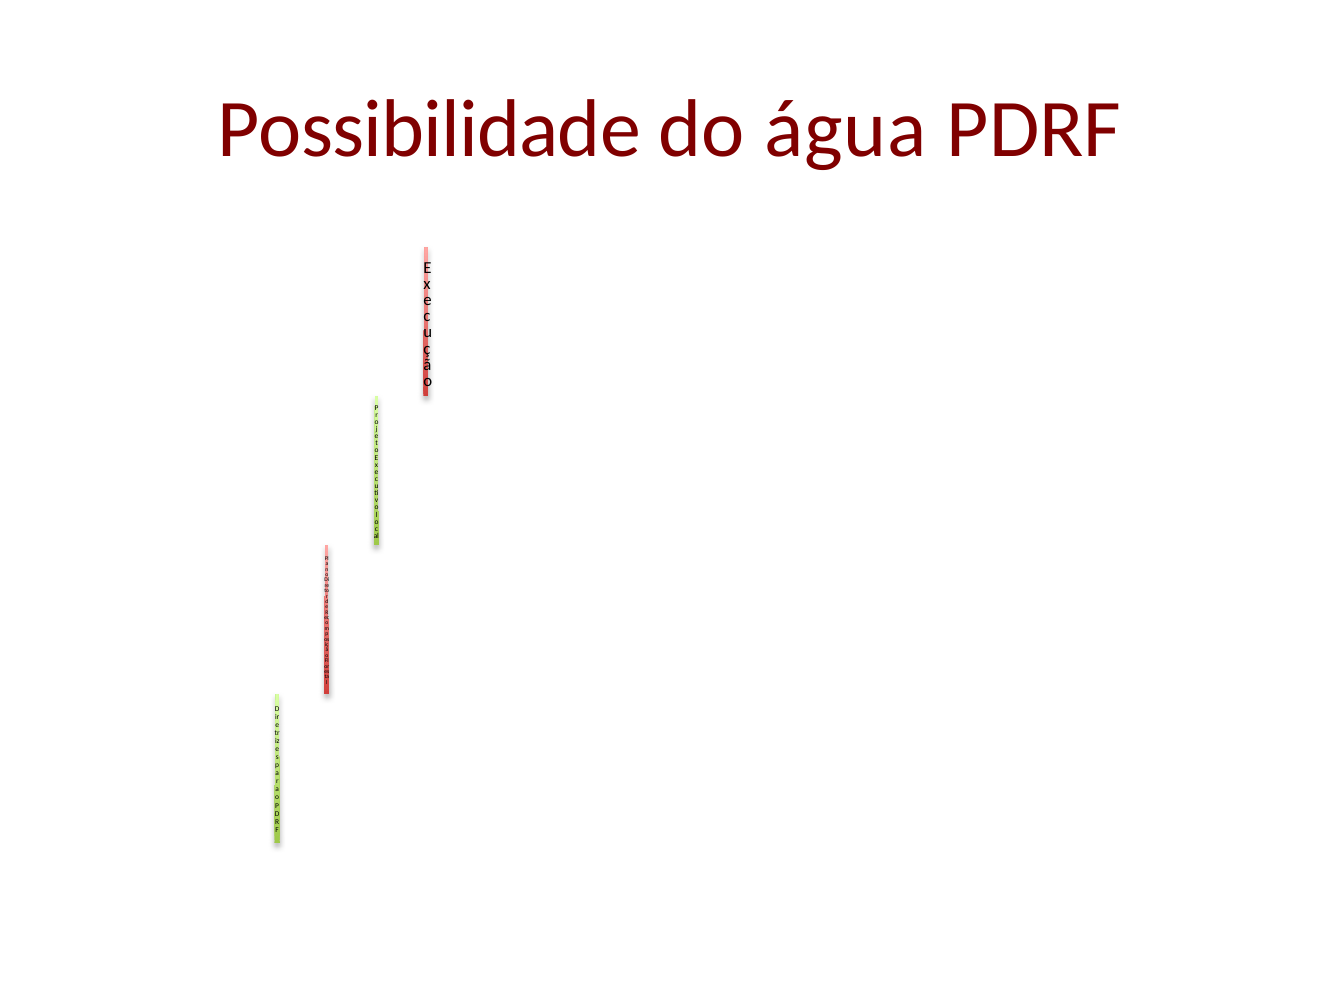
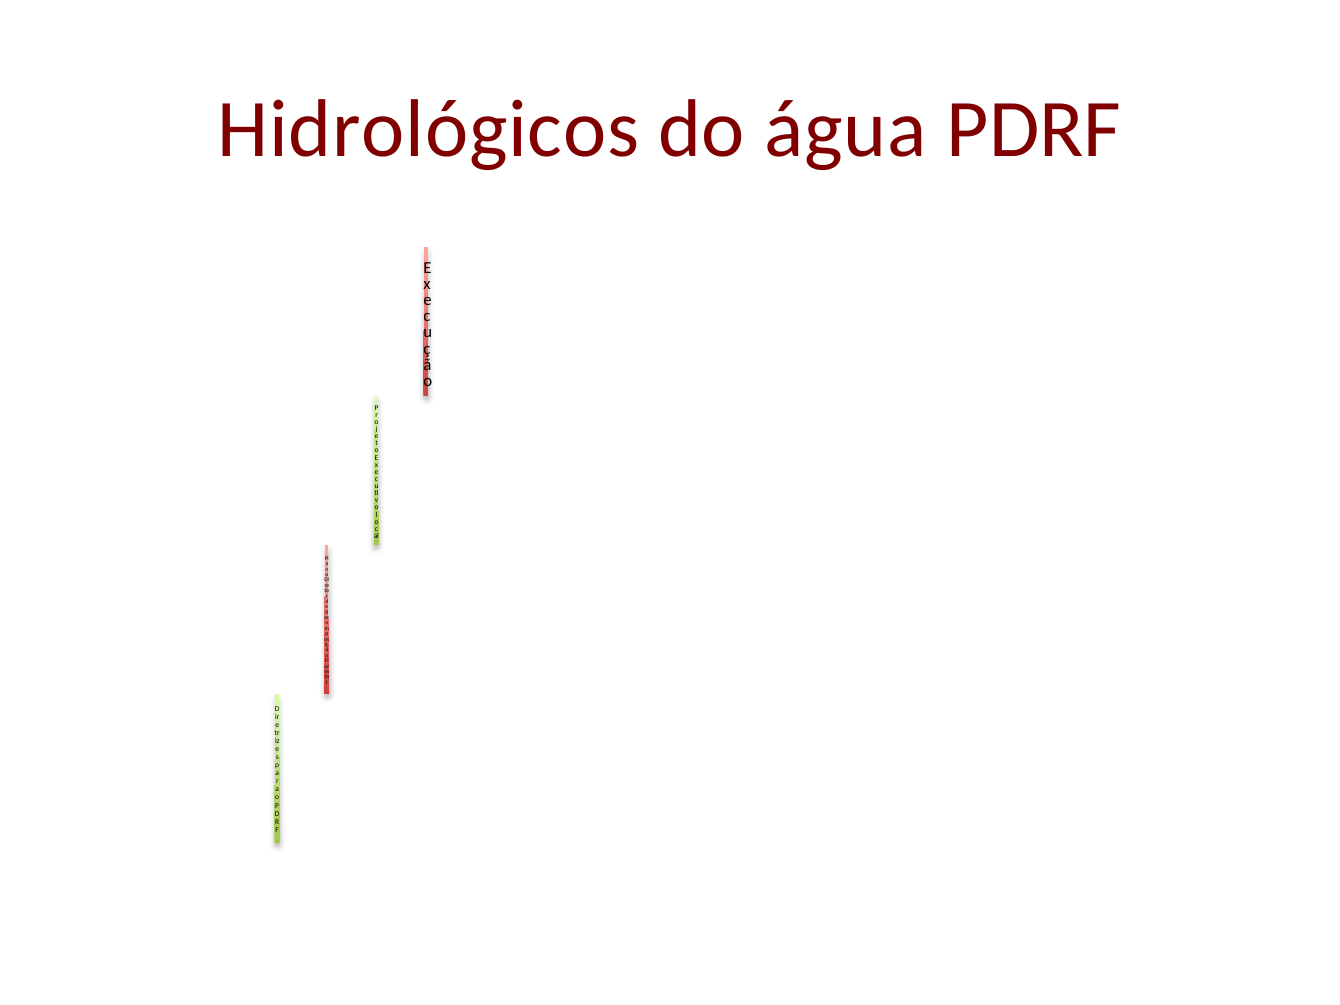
Possibilidade: Possibilidade -> Hidrológicos (428, 130)
